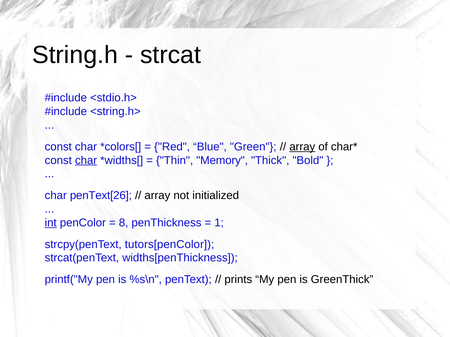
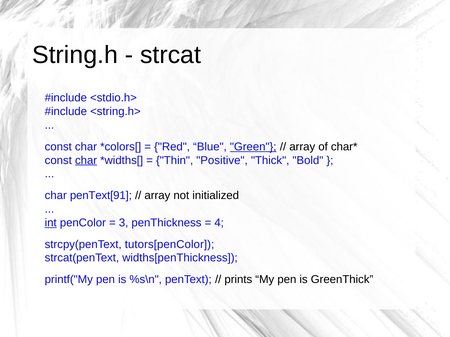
Green underline: none -> present (253, 147)
array underline: present -> none (302, 147)
Memory: Memory -> Positive (222, 160)
penText[26: penText[26 -> penText[91 (101, 196)
8: 8 -> 3 (124, 223)
1: 1 -> 4 (219, 223)
